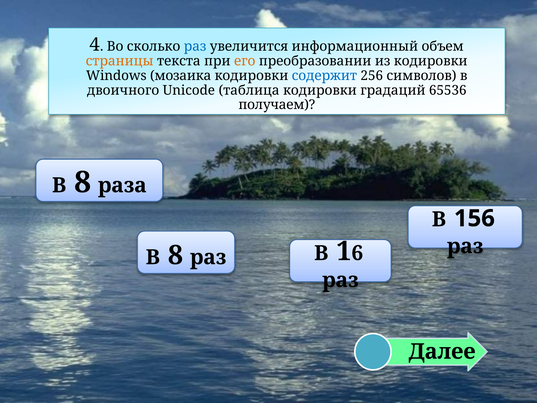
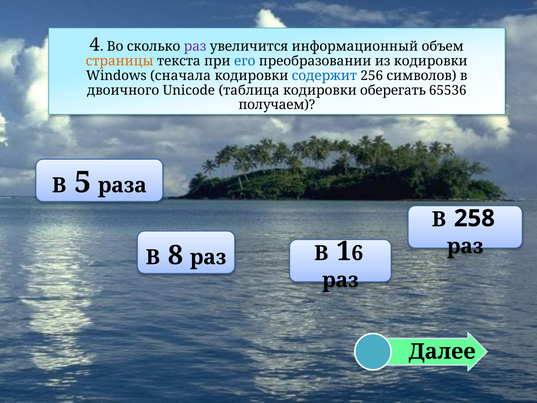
раз colour: blue -> purple (195, 46)
его colour: orange -> blue (245, 61)
мозаика: мозаика -> сначала (181, 76)
градаций: градаций -> оберегать (393, 90)
8: 8 -> 5 (83, 182)
156: 156 -> 258 (474, 218)
